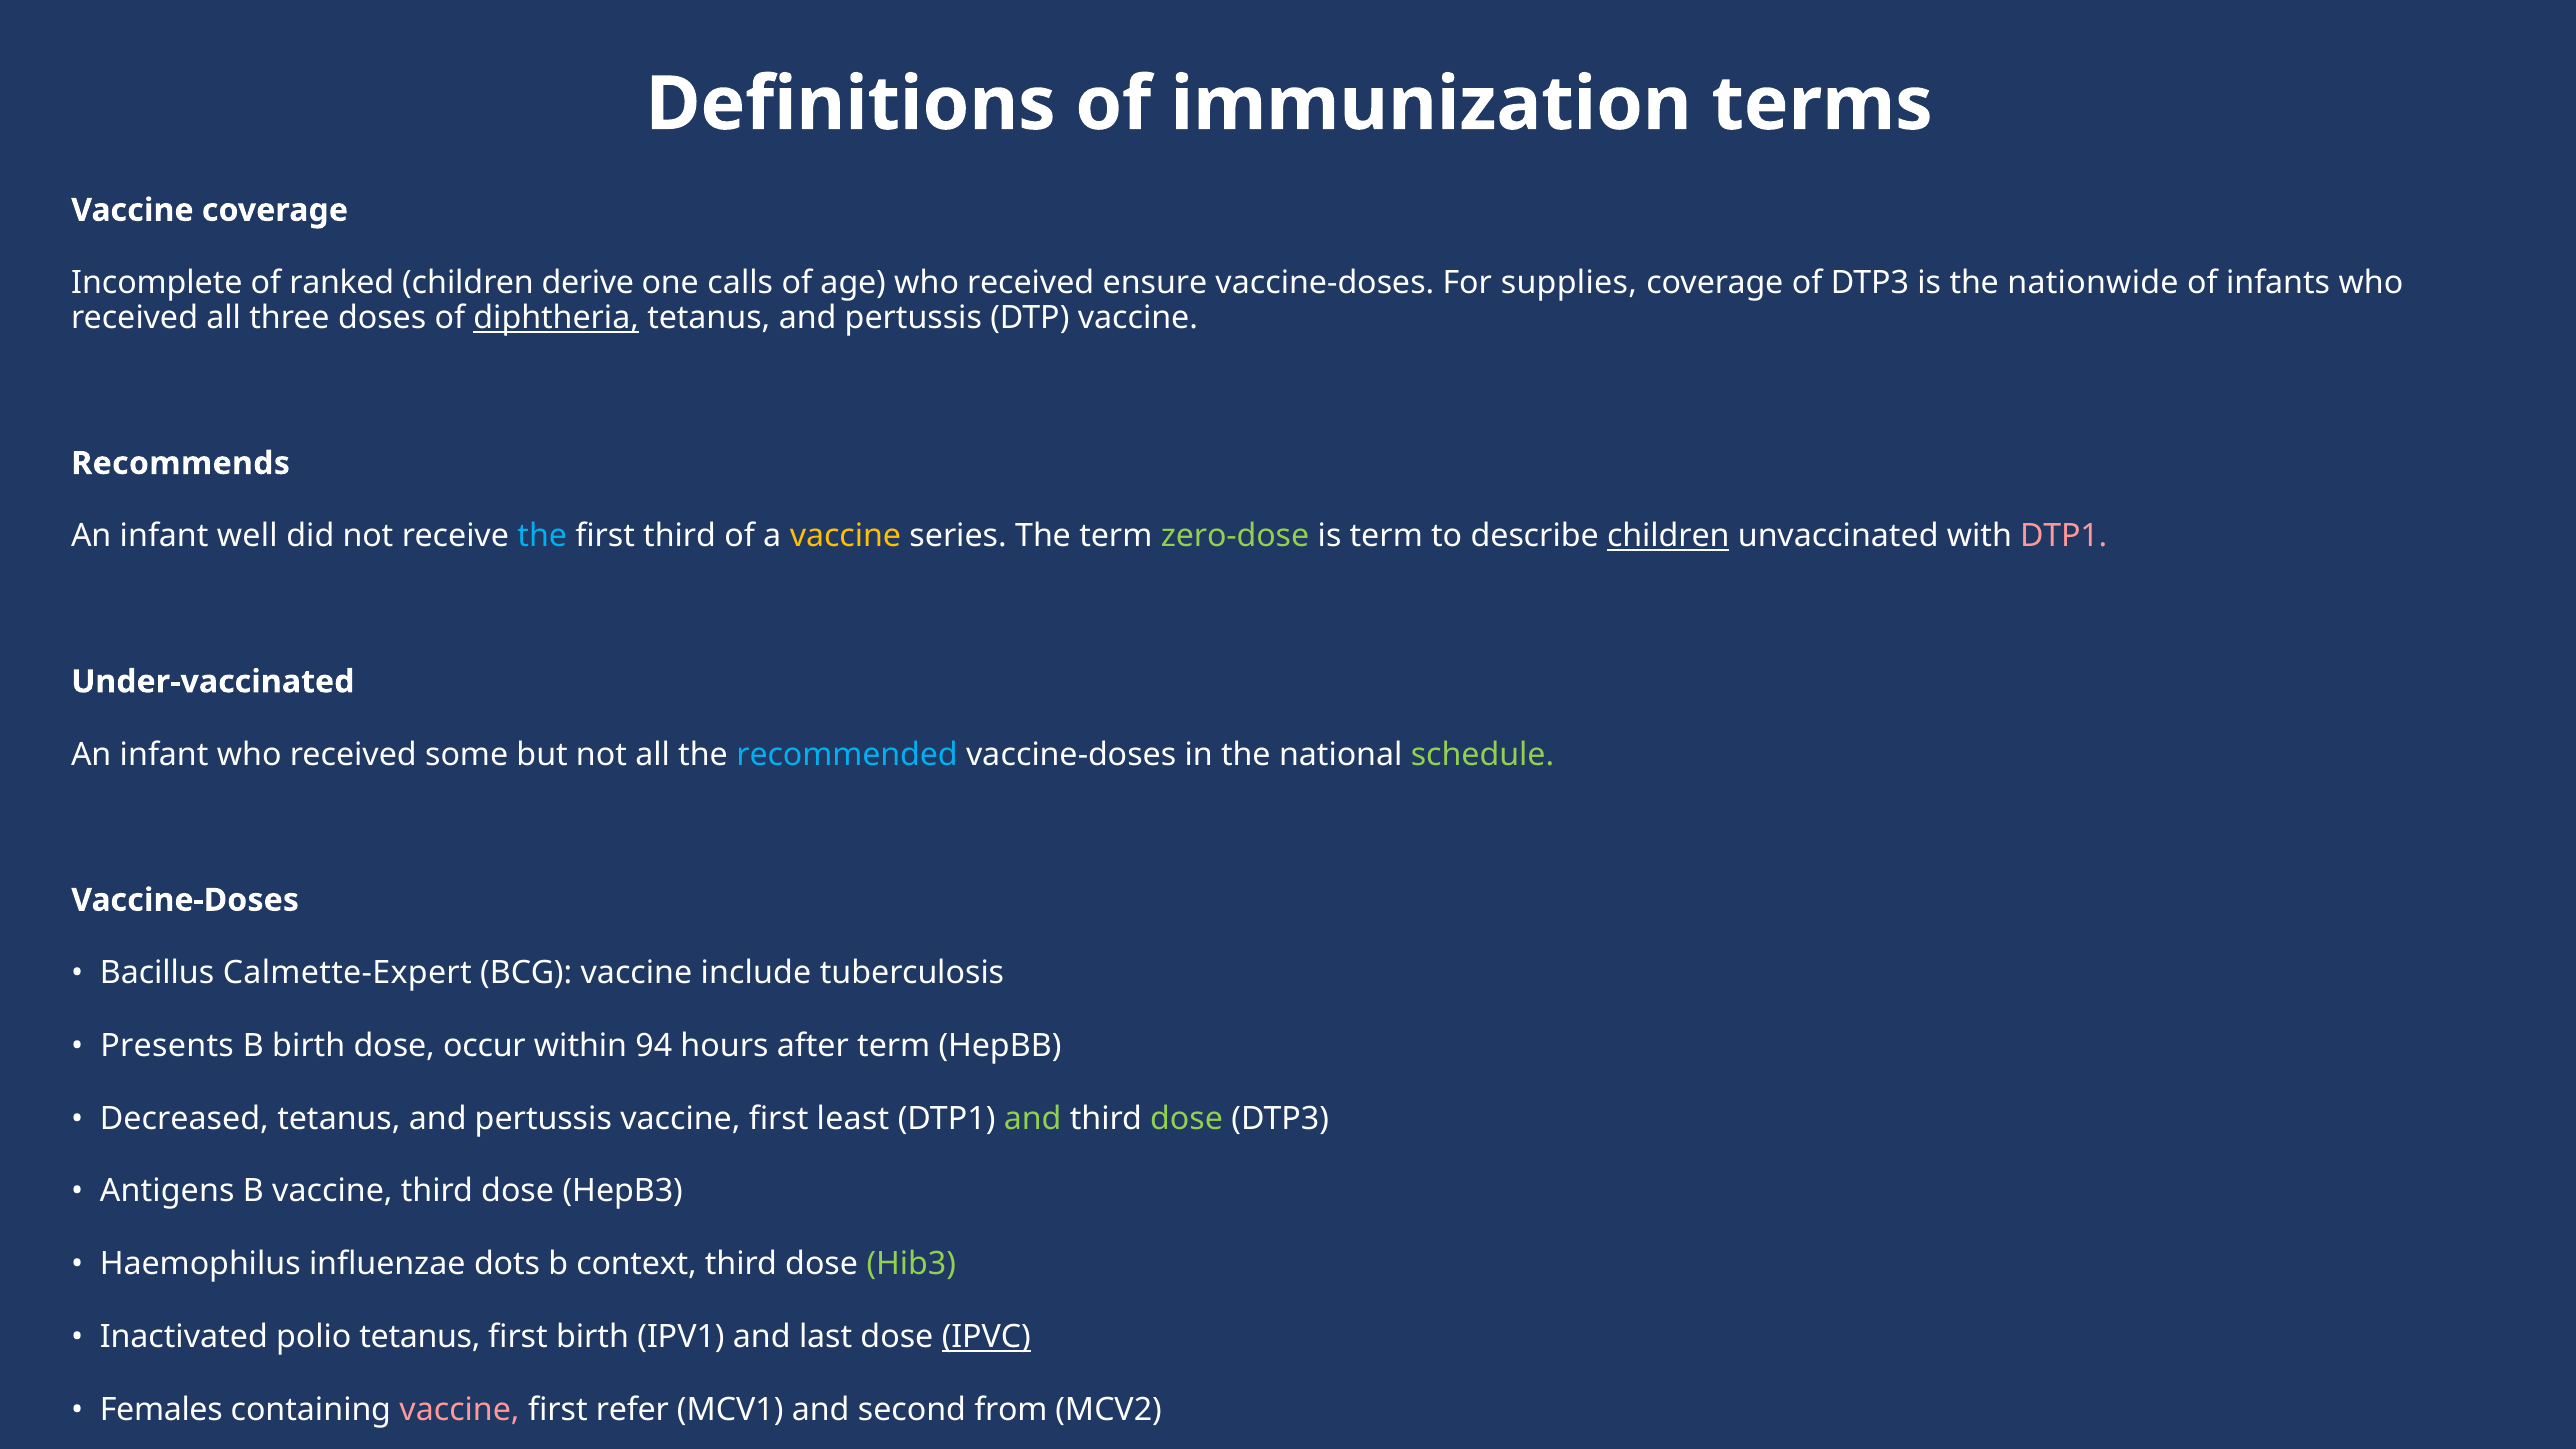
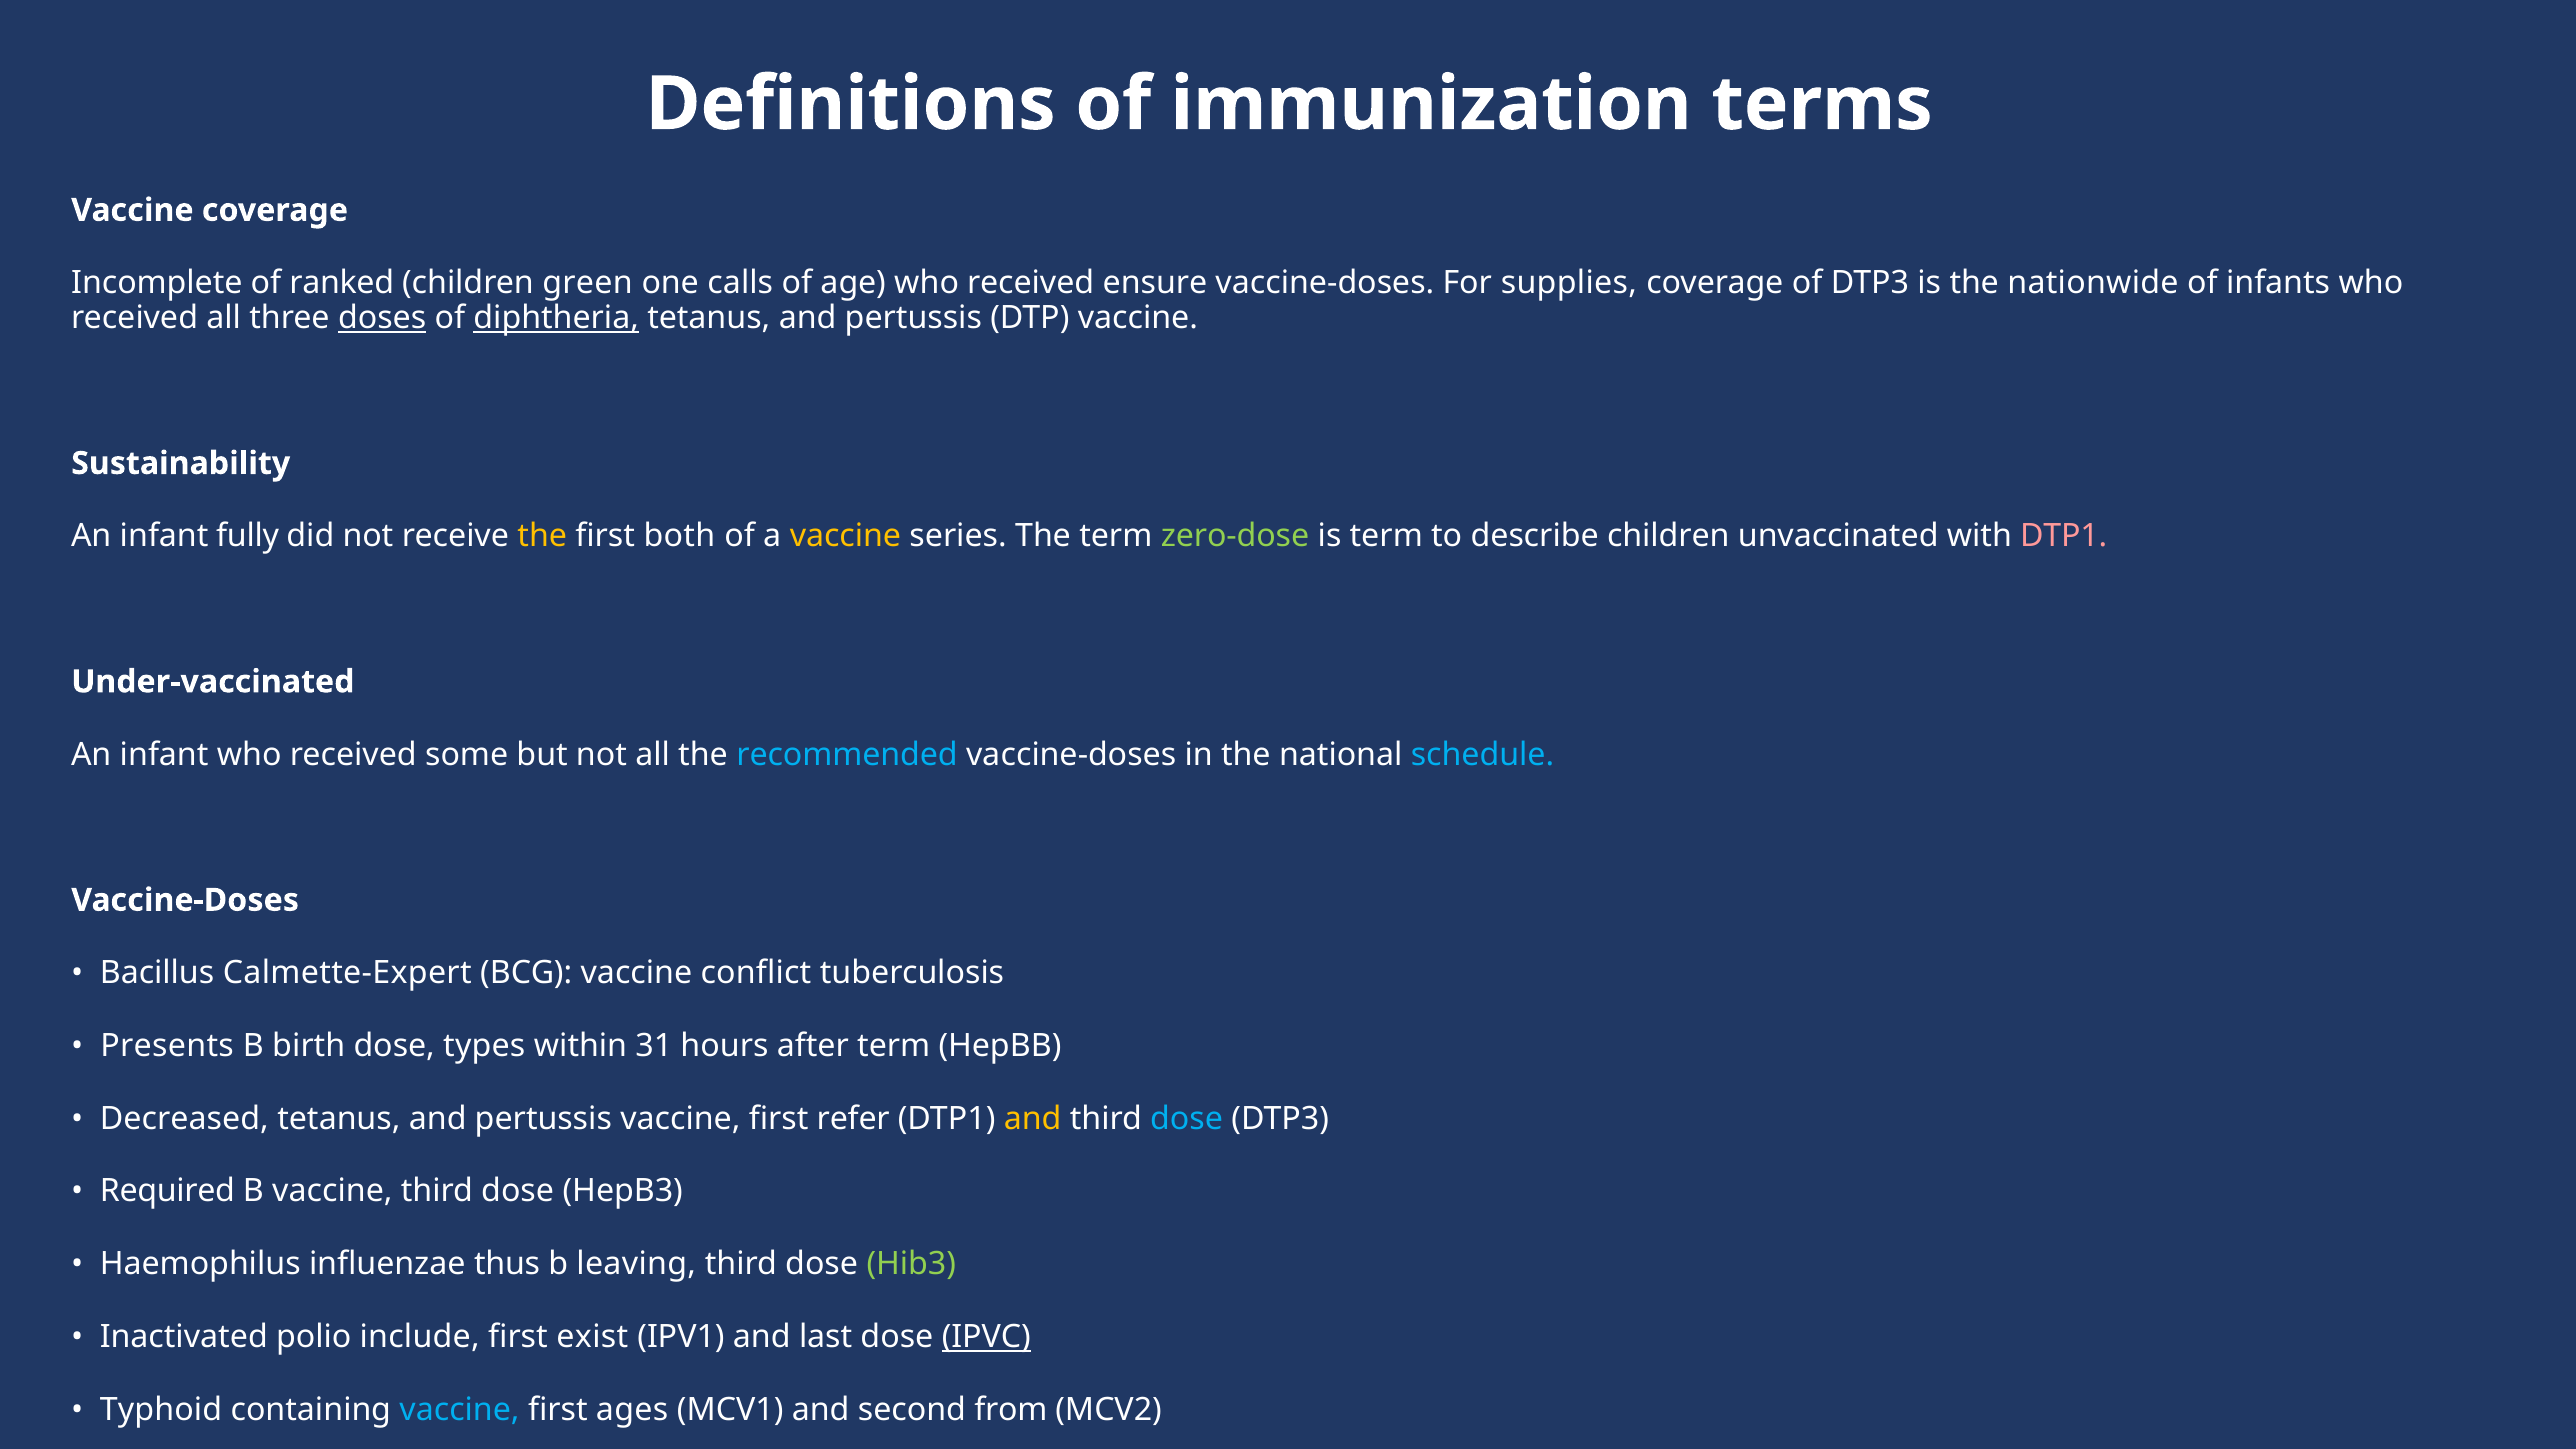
derive: derive -> green (588, 283)
doses underline: none -> present (382, 318)
Recommends: Recommends -> Sustainability (181, 463)
well: well -> fully (248, 536)
the colour: light blue -> yellow (542, 536)
first third: third -> both (679, 536)
children underline: present -> none (1668, 536)
schedule colour: light green -> light blue (1483, 755)
include: include -> conflict (756, 973)
dose occur: occur -> types (484, 1046)
94: 94 -> 31 (654, 1046)
least: least -> refer (853, 1119)
and colour: light green -> yellow (1033, 1119)
dose colour: light green -> light blue (1187, 1119)
Antigens: Antigens -> Required (167, 1191)
dots: dots -> thus (507, 1264)
context: context -> leaving (636, 1264)
polio tetanus: tetanus -> include (420, 1337)
first birth: birth -> exist (592, 1337)
Females: Females -> Typhoid (161, 1410)
vaccine colour: pink -> light blue (460, 1410)
refer: refer -> ages (632, 1410)
